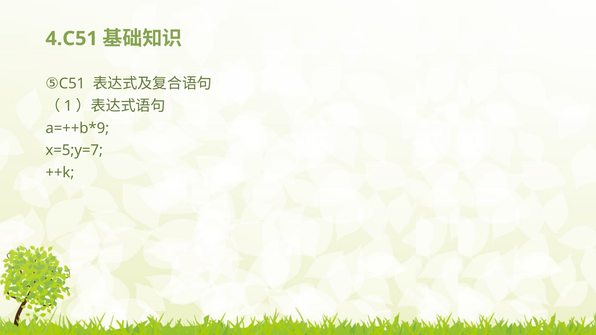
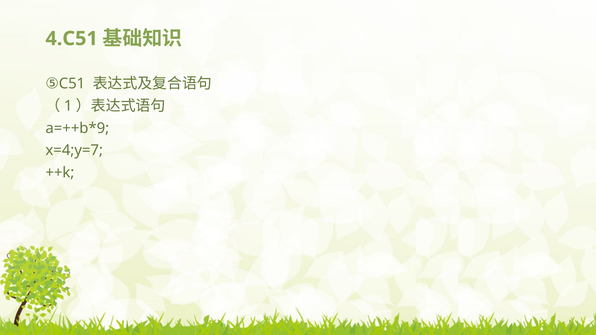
x=5;y=7: x=5;y=7 -> x=4;y=7 (74, 151)
